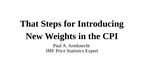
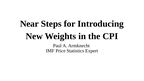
That: That -> Near (29, 24)
